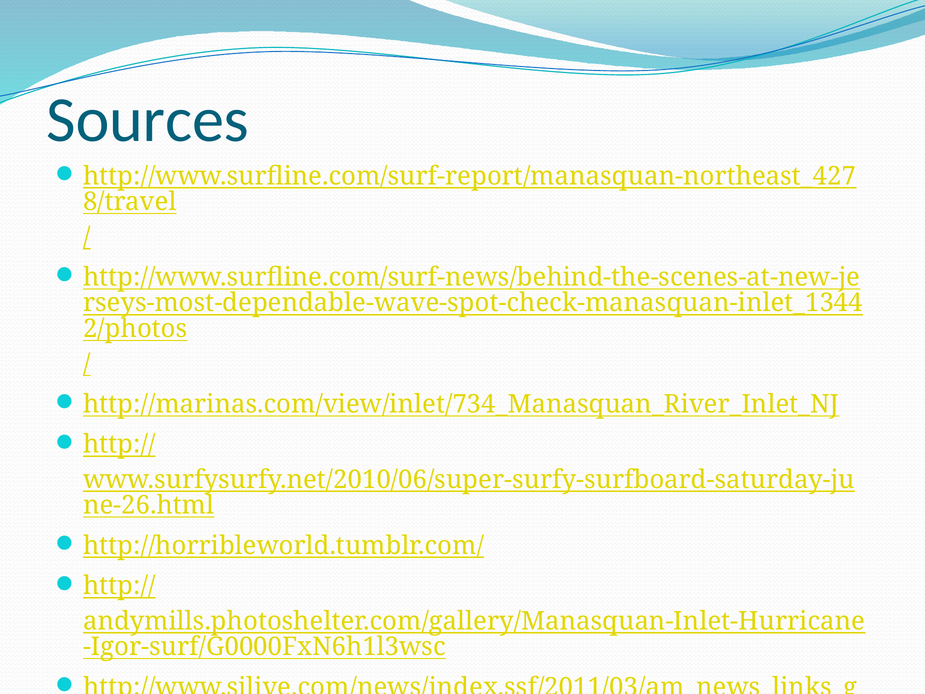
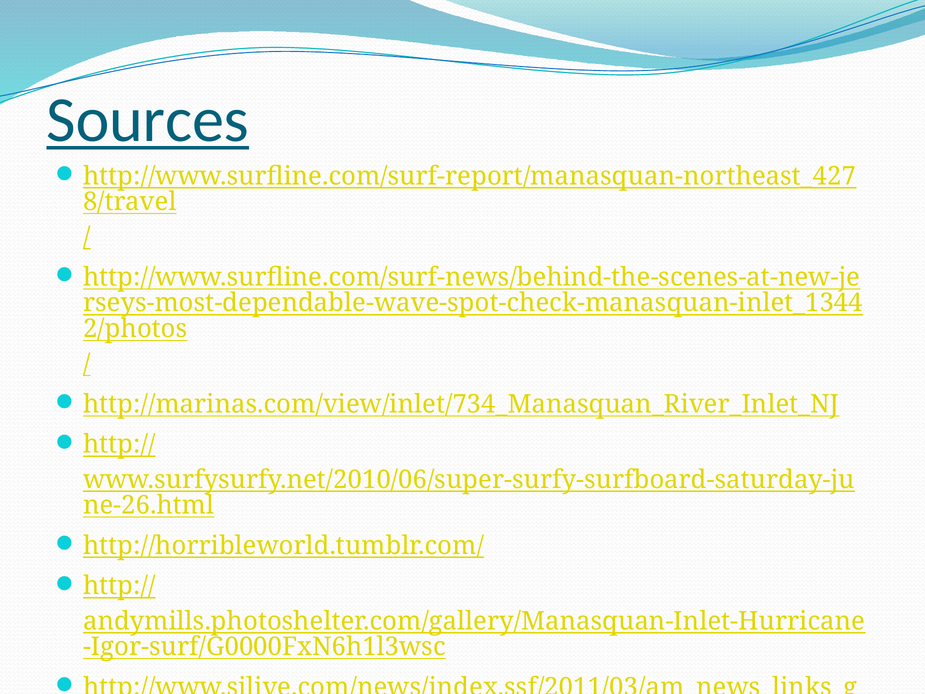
Sources underline: none -> present (148, 120)
